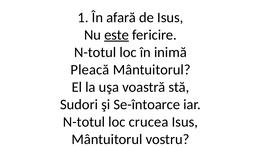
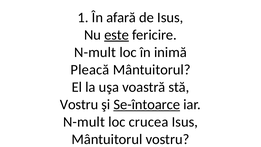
N-totul: N-totul -> N-mult (95, 52)
Sudori: Sudori -> Vostru (79, 104)
Se-întoarce underline: none -> present (147, 104)
N-totul: N-totul -> N-mult (84, 122)
